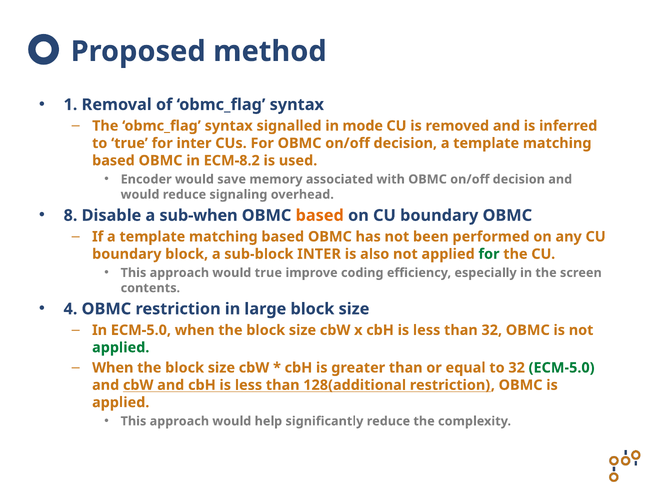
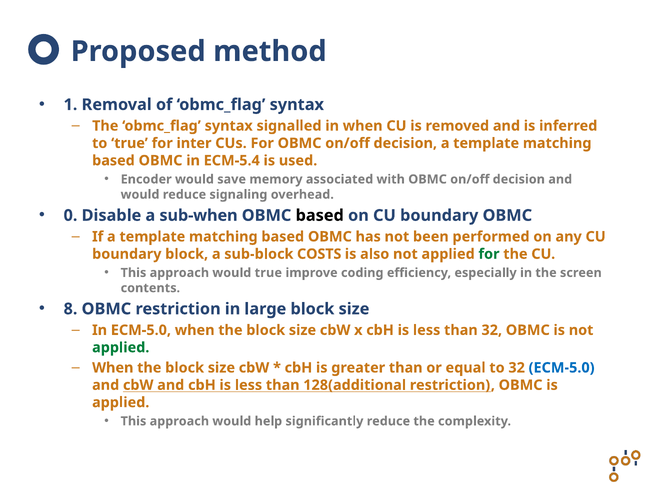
in mode: mode -> when (363, 126)
ECM-8.2: ECM-8.2 -> ECM-5.4 (232, 161)
8: 8 -> 0 (70, 215)
based colour: orange -> black (320, 215)
sub-block INTER: INTER -> COSTS (319, 254)
4: 4 -> 8 (70, 309)
ECM-5.0 colour: green -> blue (562, 368)
